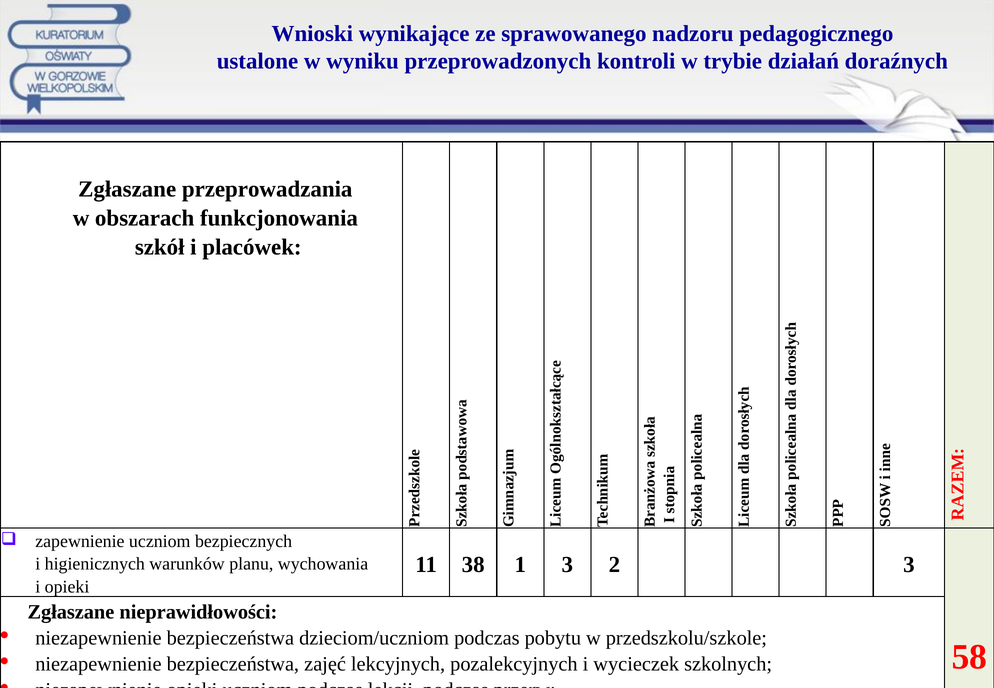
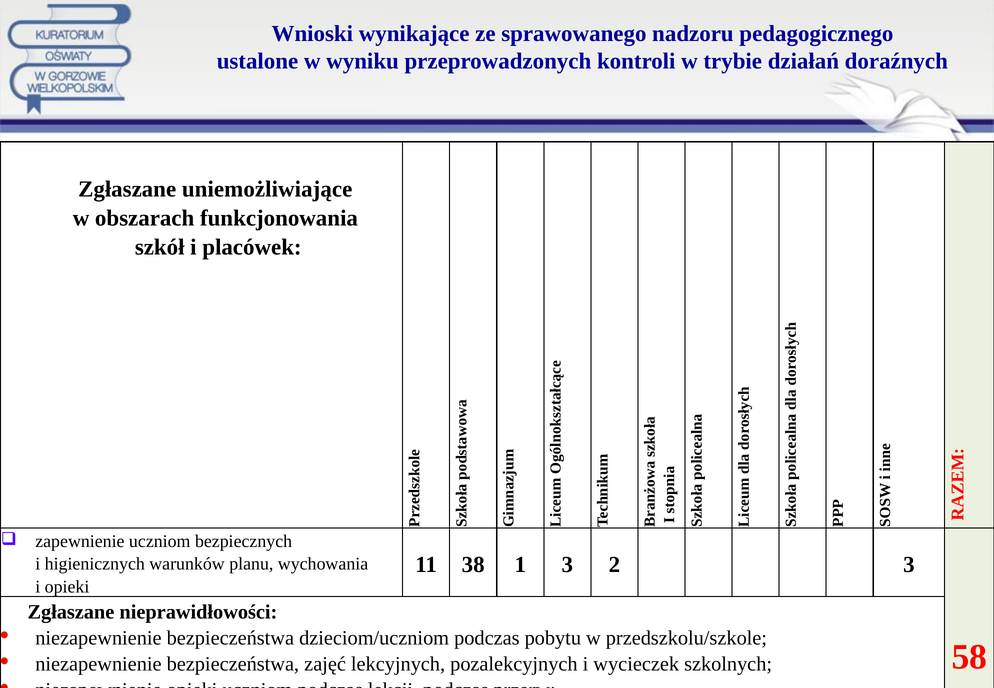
przeprowadzania: przeprowadzania -> uniemożliwiające (267, 189)
